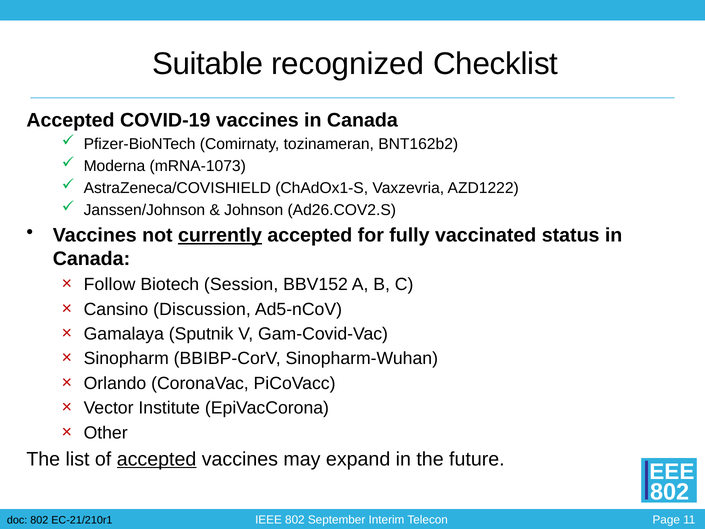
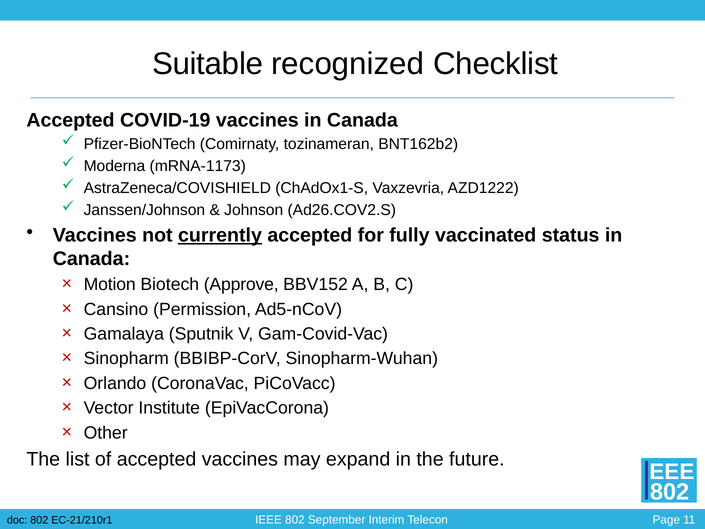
mRNA-1073: mRNA-1073 -> mRNA-1173 (198, 166)
Follow: Follow -> Motion (110, 284)
Session: Session -> Approve (241, 284)
Discussion: Discussion -> Permission (202, 309)
accepted underline: present -> none (157, 459)
